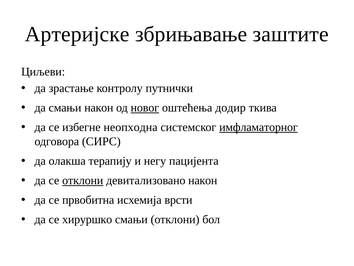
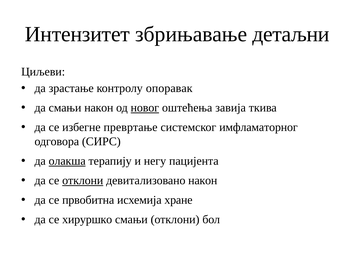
Артеријске: Артеријске -> Интензитет (77, 34)
заштите: заштите -> детаљни (291, 34)
путнички: путнички -> опоравак (169, 88)
додир: додир -> завија (231, 108)
неопходна: неопходна -> превртање (131, 127)
имфламаторног underline: present -> none (259, 127)
олакша underline: none -> present (67, 161)
врсти: врсти -> хране (178, 200)
